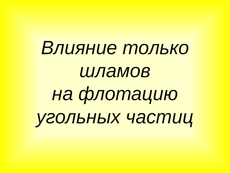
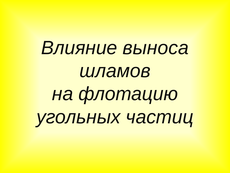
только: только -> выноса (156, 48)
